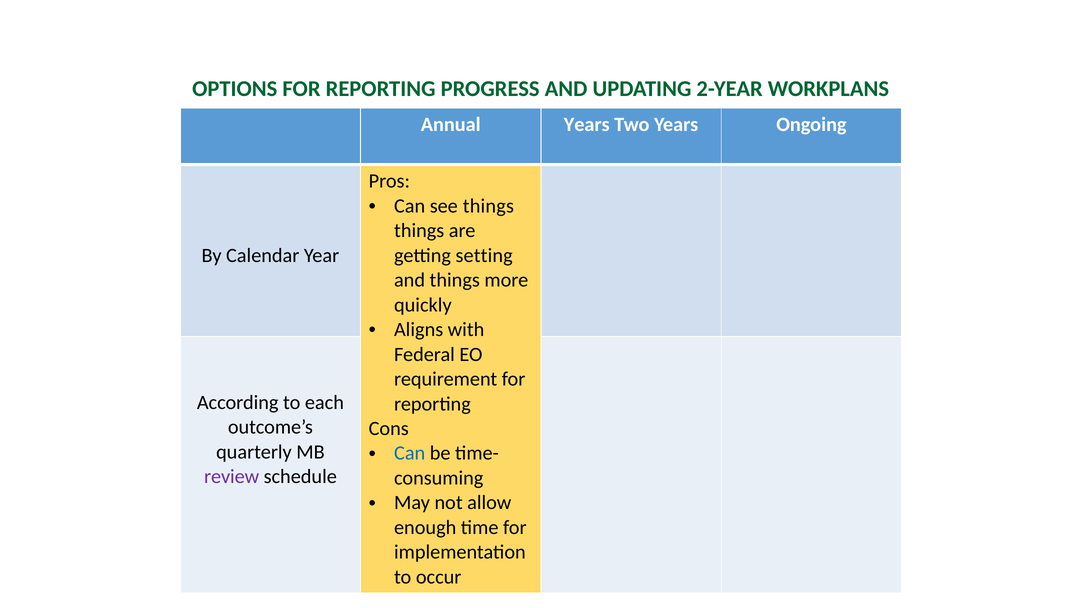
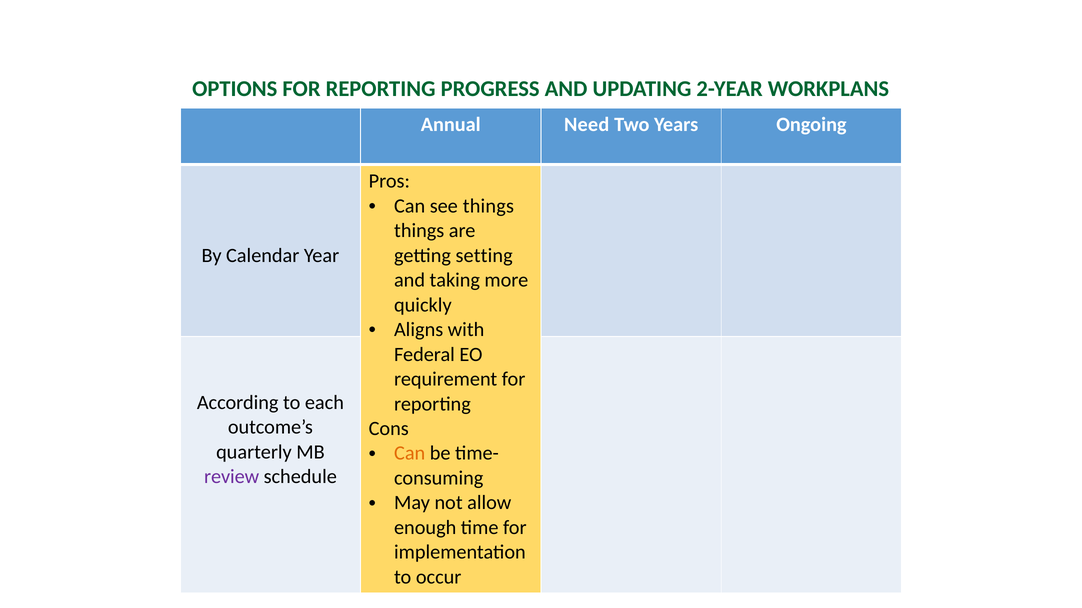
Annual Years: Years -> Need (587, 125)
and things: things -> taking (455, 280)
Can colour: blue -> orange (410, 454)
